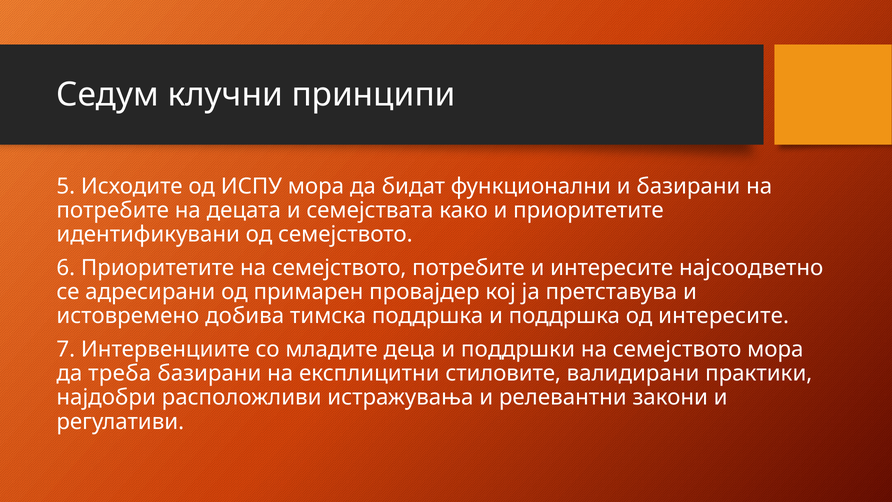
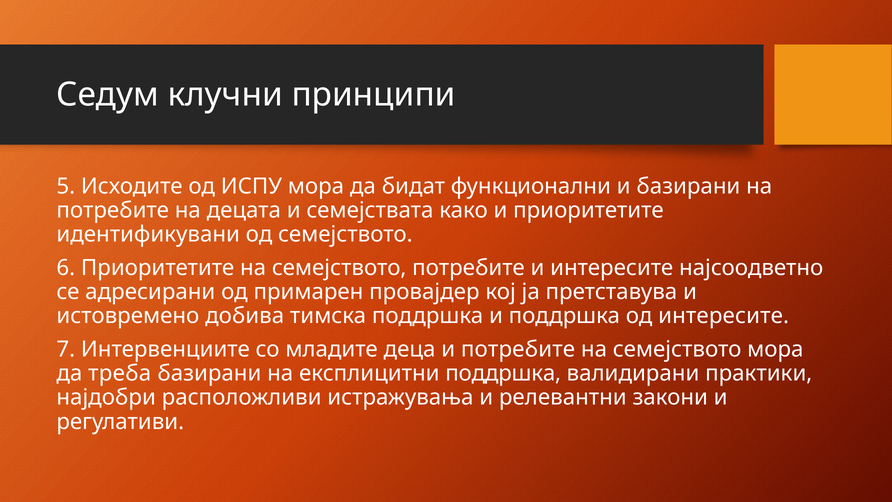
и поддршки: поддршки -> потребите (518, 349)
експлицитни стиловите: стиловите -> поддршка (503, 373)
